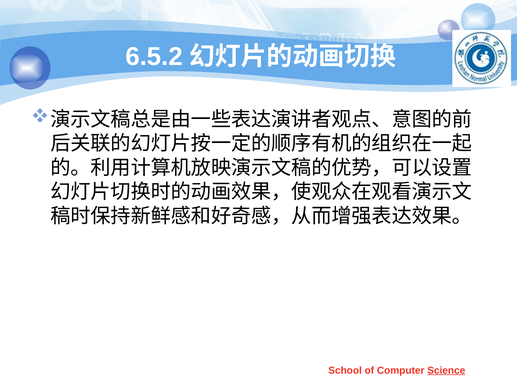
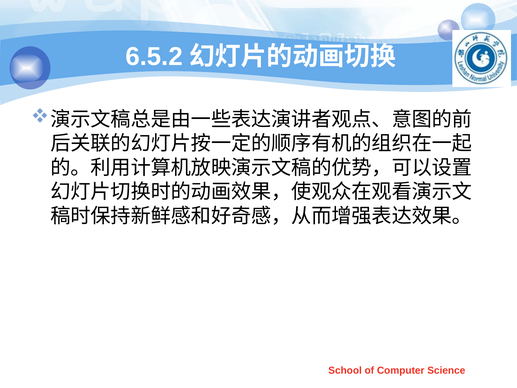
Science underline: present -> none (446, 370)
